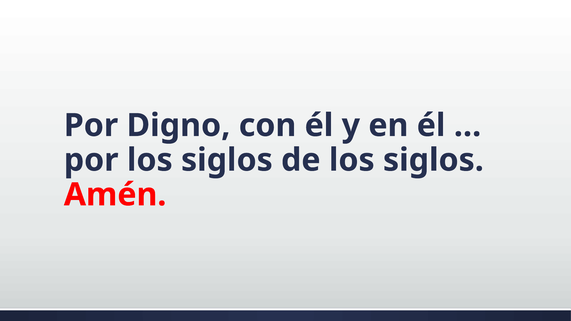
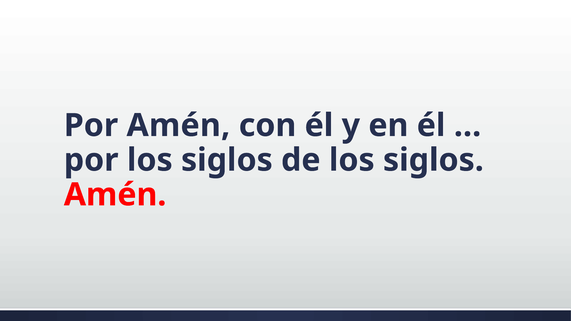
Por Digno: Digno -> Amén (178, 125)
